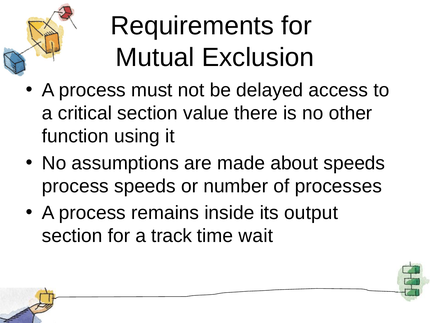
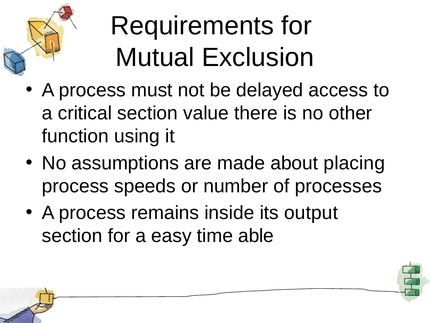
about speeds: speeds -> placing (354, 163)
track: track -> easy (172, 235)
wait: wait -> able (256, 235)
